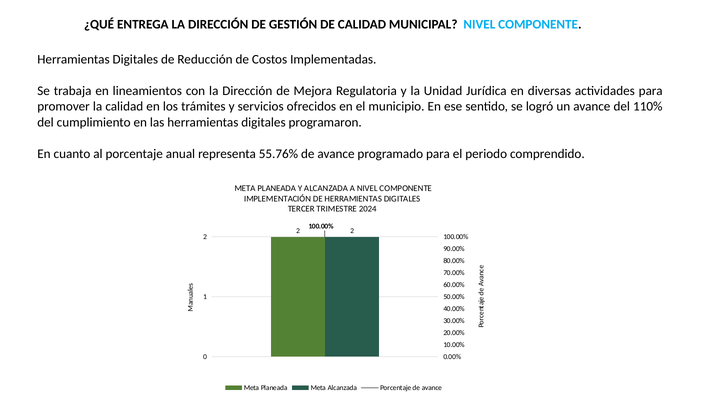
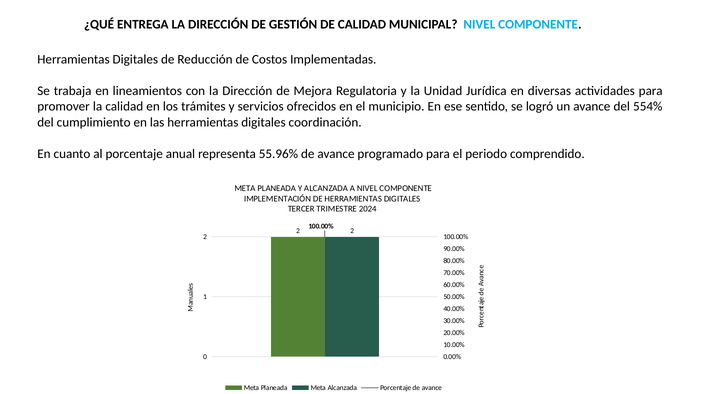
110%: 110% -> 554% (648, 107)
programaron: programaron -> coordinación (325, 122)
55.76%: 55.76% -> 55.96% (278, 154)
